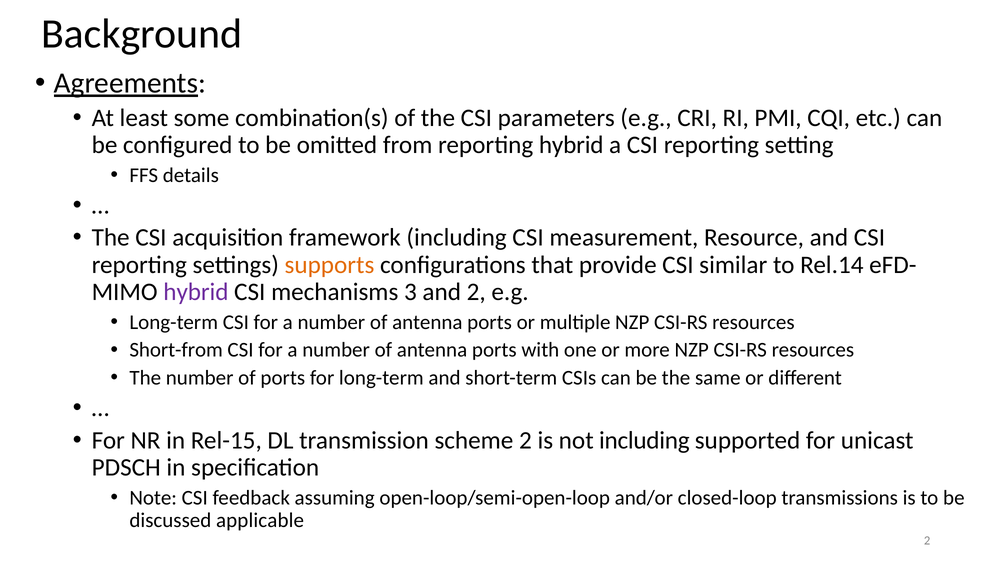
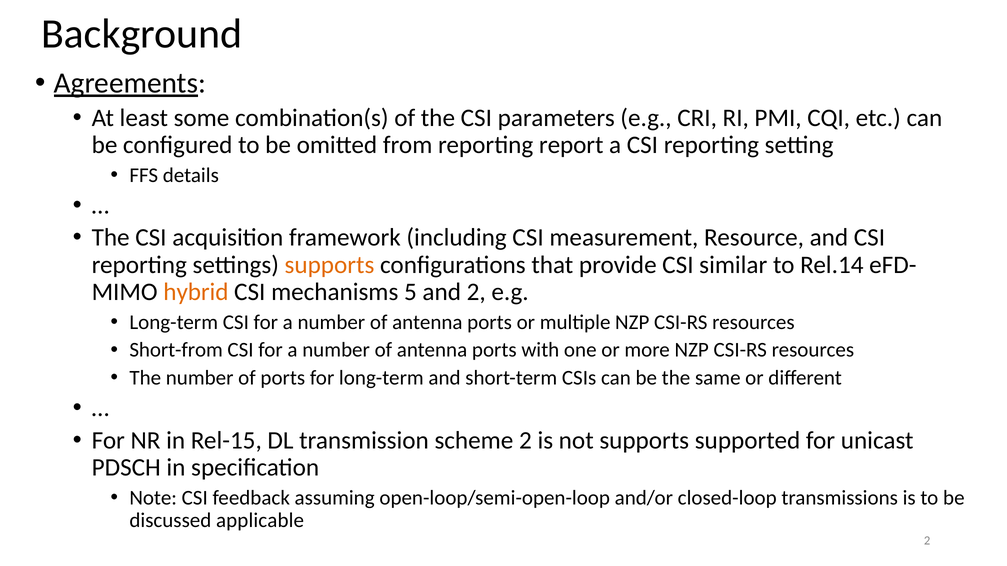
reporting hybrid: hybrid -> report (571, 145)
hybrid colour: purple -> orange (196, 292)
3: 3 -> 5 (410, 292)
not including: including -> supports (644, 441)
